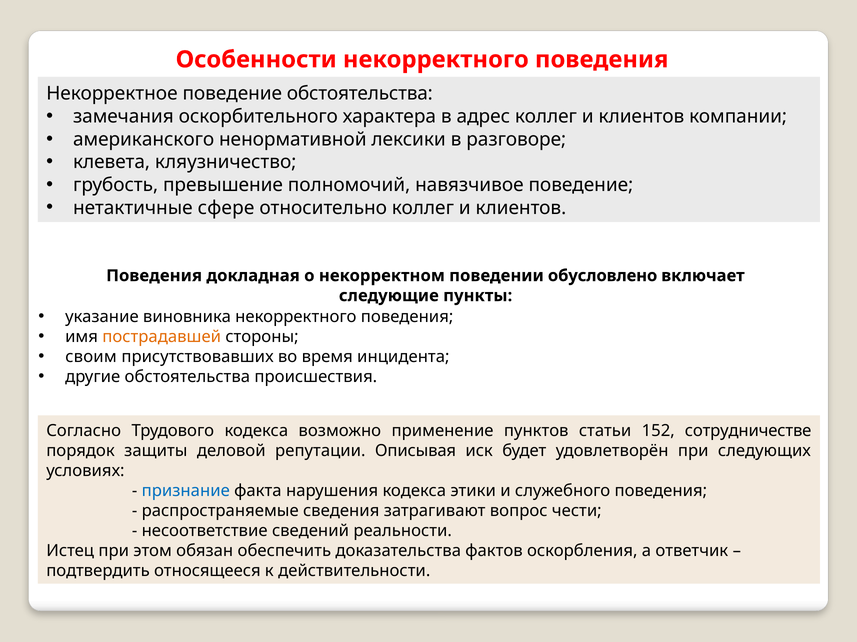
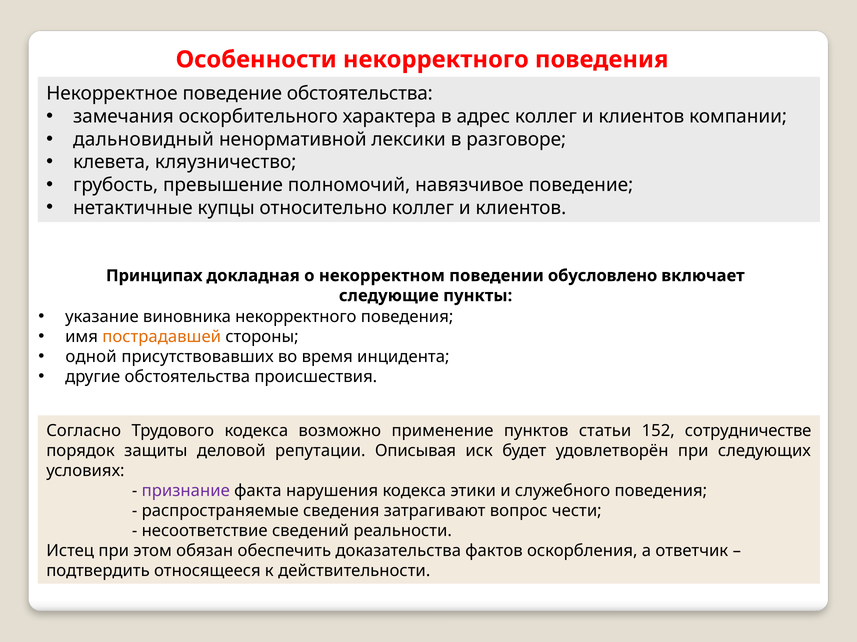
американского: американского -> дальновидный (144, 140)
сфере: сфере -> купцы (226, 208)
Поведения: Поведения -> Принципах (154, 276)
своим: своим -> одной (91, 357)
признание colour: blue -> purple (186, 491)
